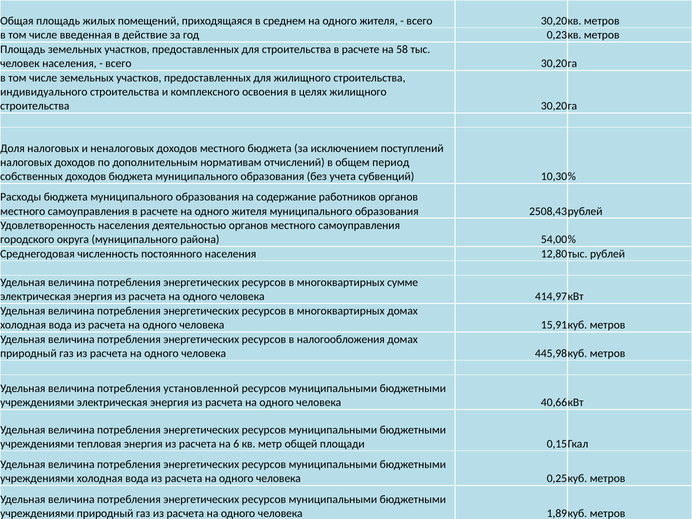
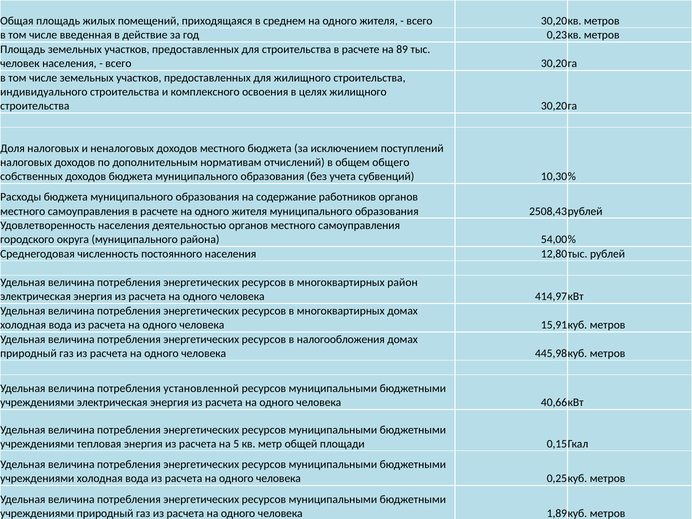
58: 58 -> 89 (402, 49)
период: период -> общего (391, 162)
сумме: сумме -> район (403, 283)
6: 6 -> 5 (236, 444)
